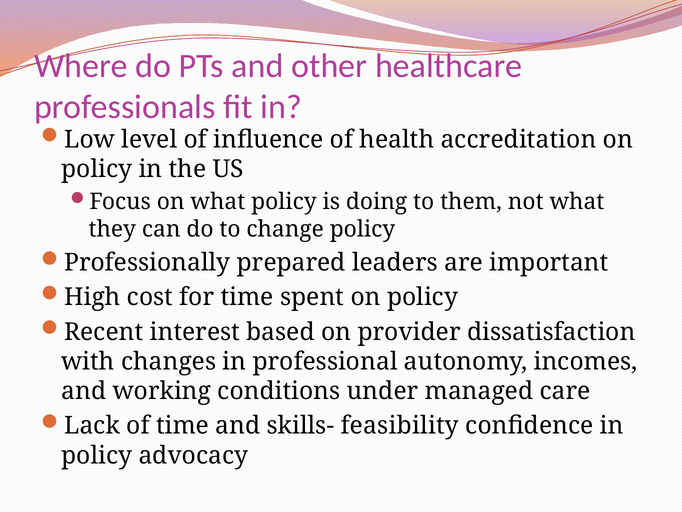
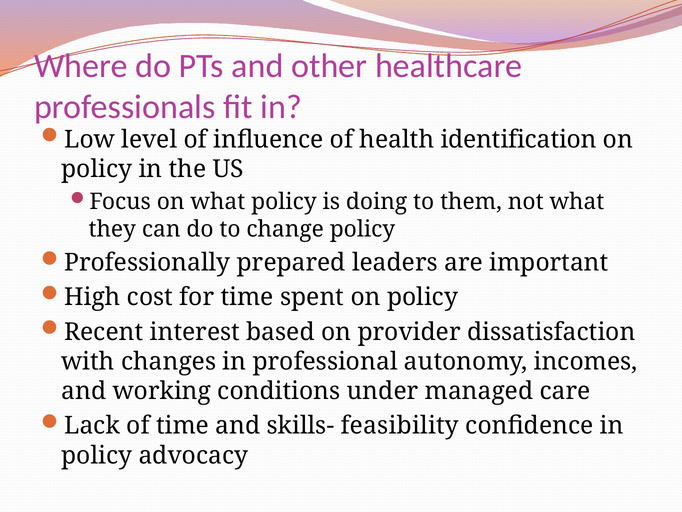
accreditation: accreditation -> identification (519, 139)
